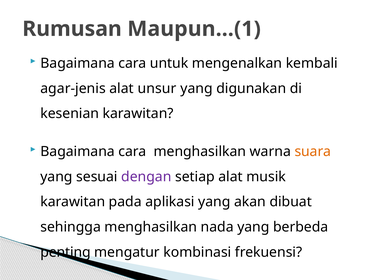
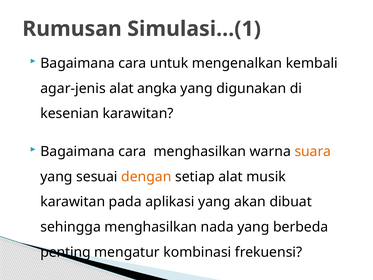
Maupun…(1: Maupun…(1 -> Simulasi…(1 (194, 29)
unsur: unsur -> angka (157, 88)
dengan colour: purple -> orange (146, 176)
